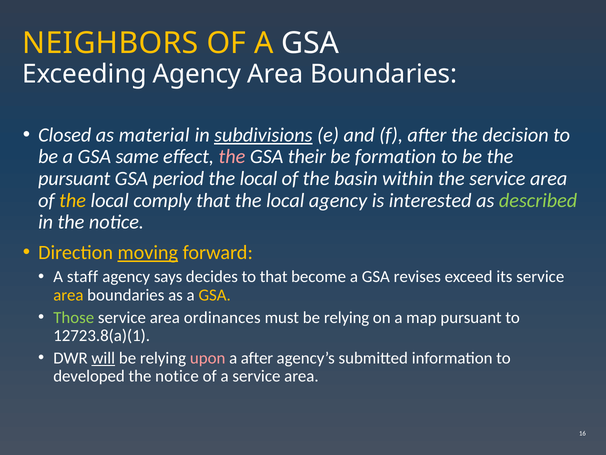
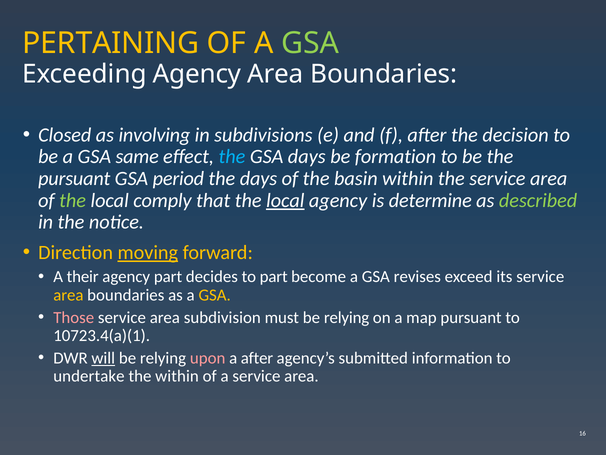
NEIGHBORS: NEIGHBORS -> PERTAINING (111, 43)
GSA colour: white -> light green (310, 43)
material: material -> involving (154, 135)
subdivisions underline: present -> none (263, 135)
the colour: pink -> light blue (232, 157)
GSA their: their -> days (307, 157)
local: local -> days (258, 178)
the colour: yellow -> light green (73, 200)
local underline: none -> present (285, 200)
interested: interested -> determine (430, 200)
staff: staff -> their (83, 276)
agency says: says -> part (168, 276)
to that: that -> part (274, 276)
Those colour: light green -> pink (74, 317)
ordinances: ordinances -> subdivision (222, 317)
12723.8(a)(1: 12723.8(a)(1 -> 10723.4(a)(1 (102, 335)
developed: developed -> undertake (89, 376)
notice: notice -> within (177, 376)
